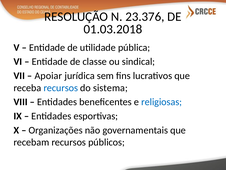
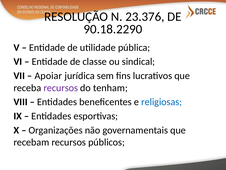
01.03.2018: 01.03.2018 -> 90.18.2290 (113, 29)
recursos colour: blue -> purple (61, 88)
sistema: sistema -> tenham (110, 88)
